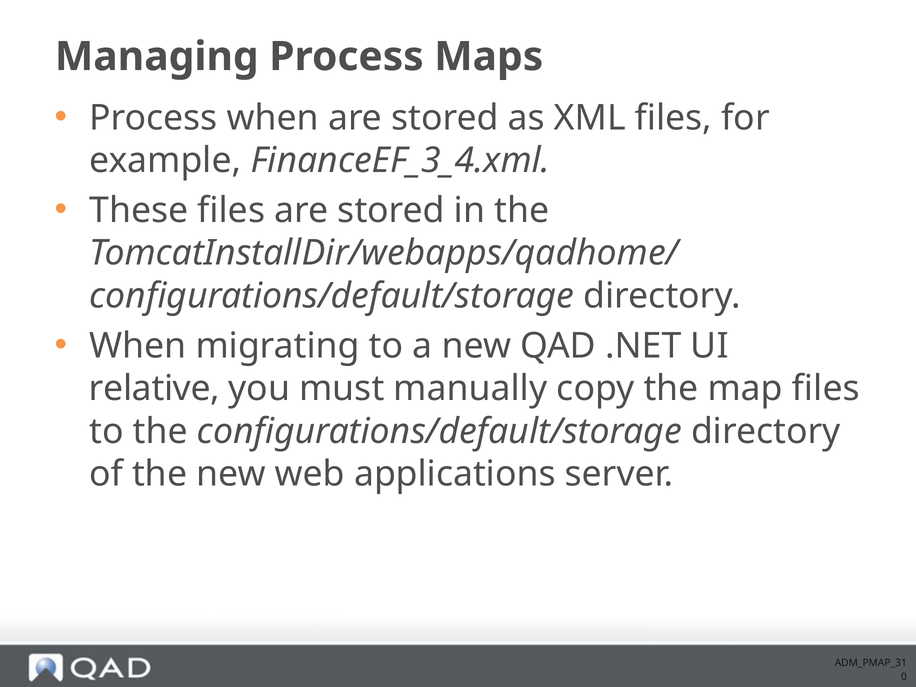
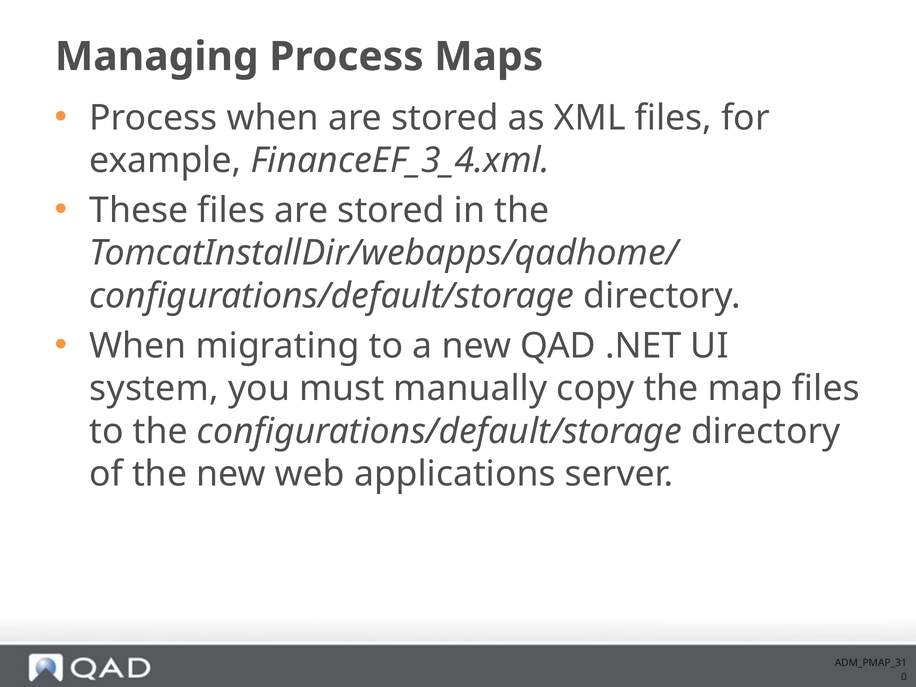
relative: relative -> system (154, 389)
